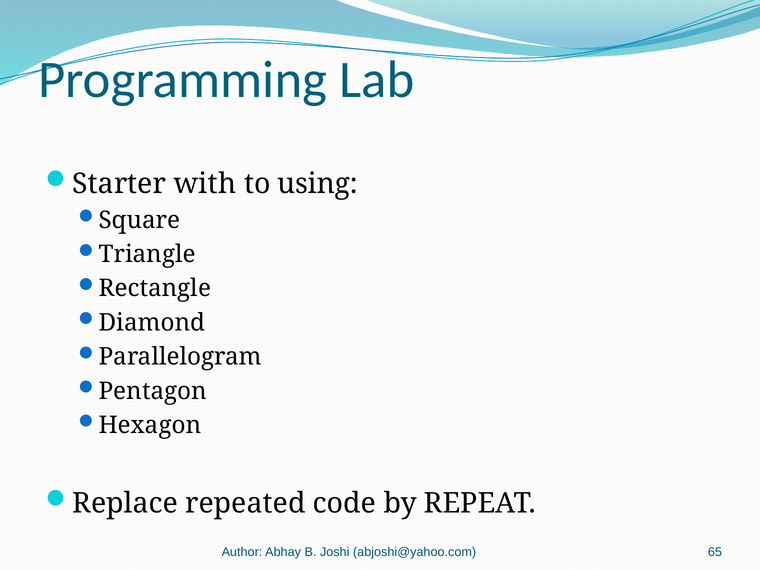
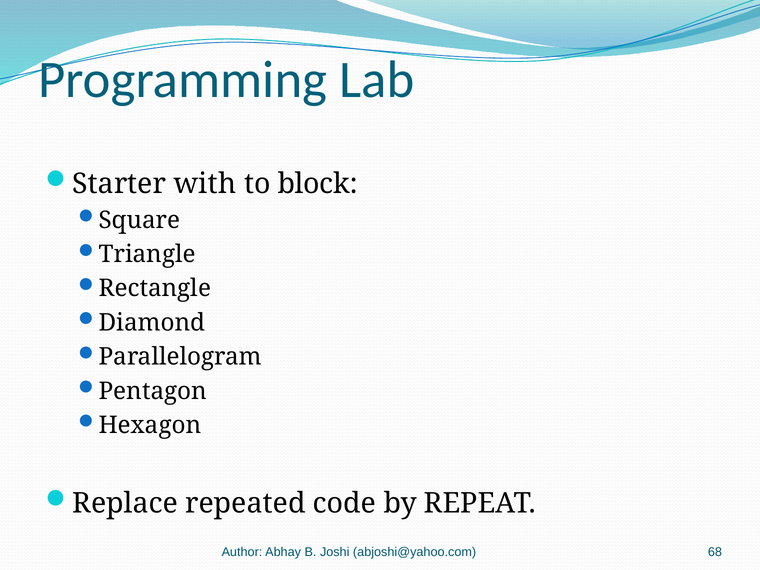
using: using -> block (318, 184)
65: 65 -> 68 (715, 552)
